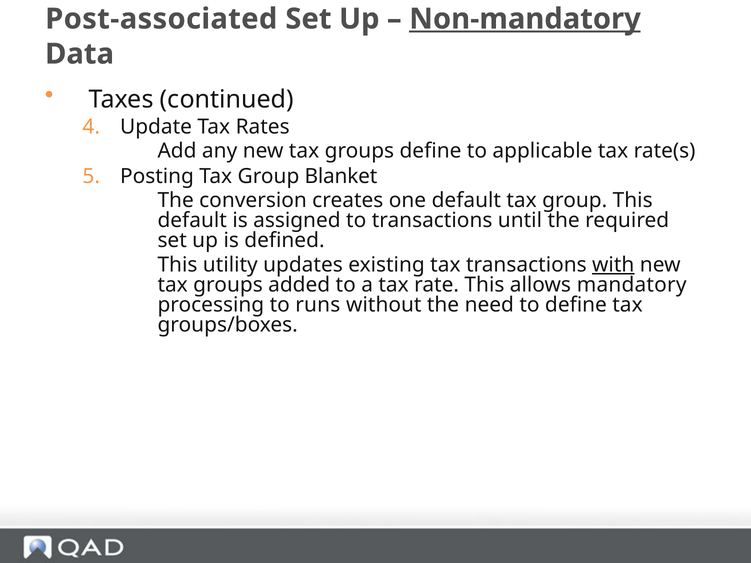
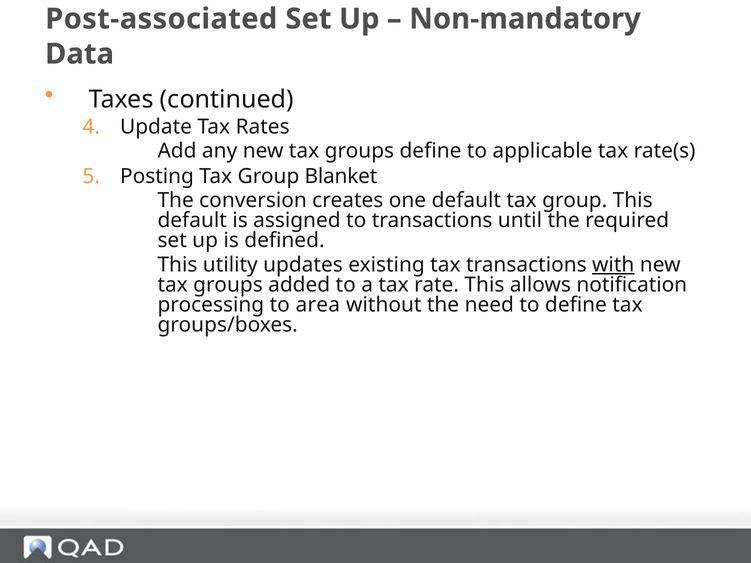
Non-mandatory underline: present -> none (525, 19)
mandatory: mandatory -> notification (632, 285)
runs: runs -> area (318, 305)
